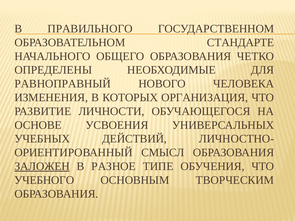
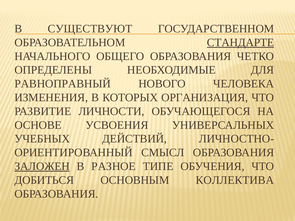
ПРАВИЛЬНОГО: ПРАВИЛЬНОГО -> СУЩЕСТВУЮТ (90, 29)
СТАНДАРТЕ underline: none -> present (241, 43)
УЧЕБНОГО: УЧЕБНОГО -> ДОБИТЬСЯ (44, 180)
ТВОРЧЕСКИМ: ТВОРЧЕСКИМ -> КОЛЛЕКТИВА (235, 180)
